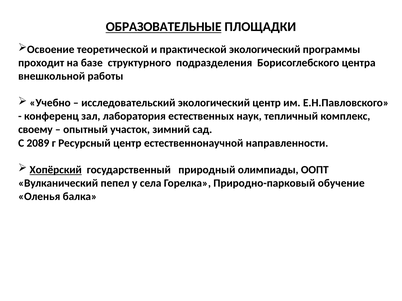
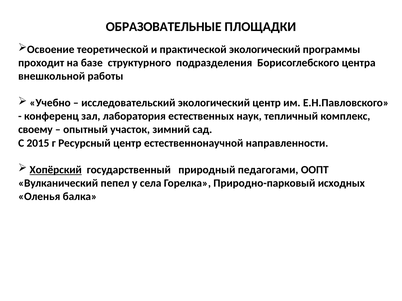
ОБРАЗОВАТЕЛЬНЫЕ underline: present -> none (164, 27)
2089: 2089 -> 2015 (38, 143)
олимпиады: олимпиады -> педагогами (268, 170)
обучение: обучение -> исходных (341, 183)
